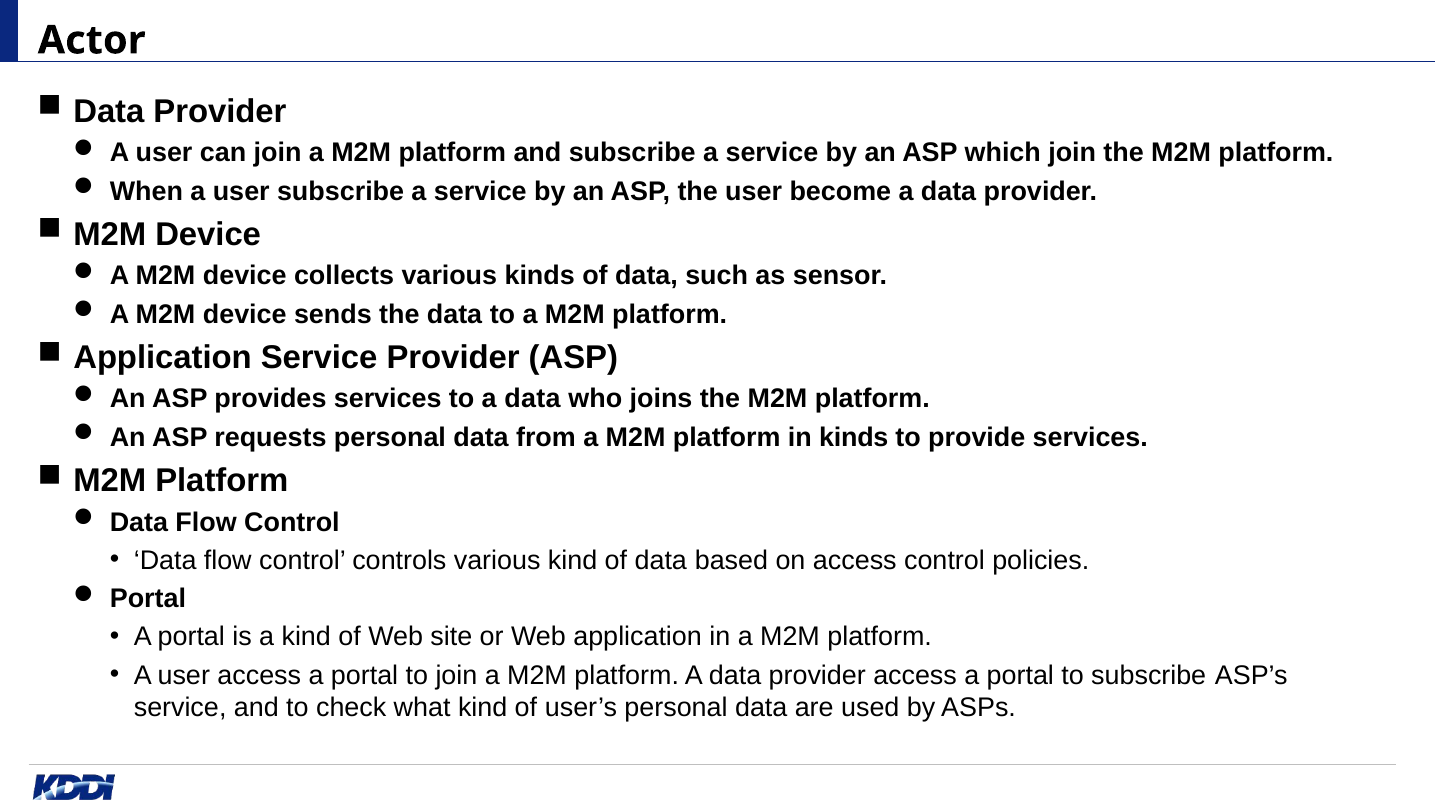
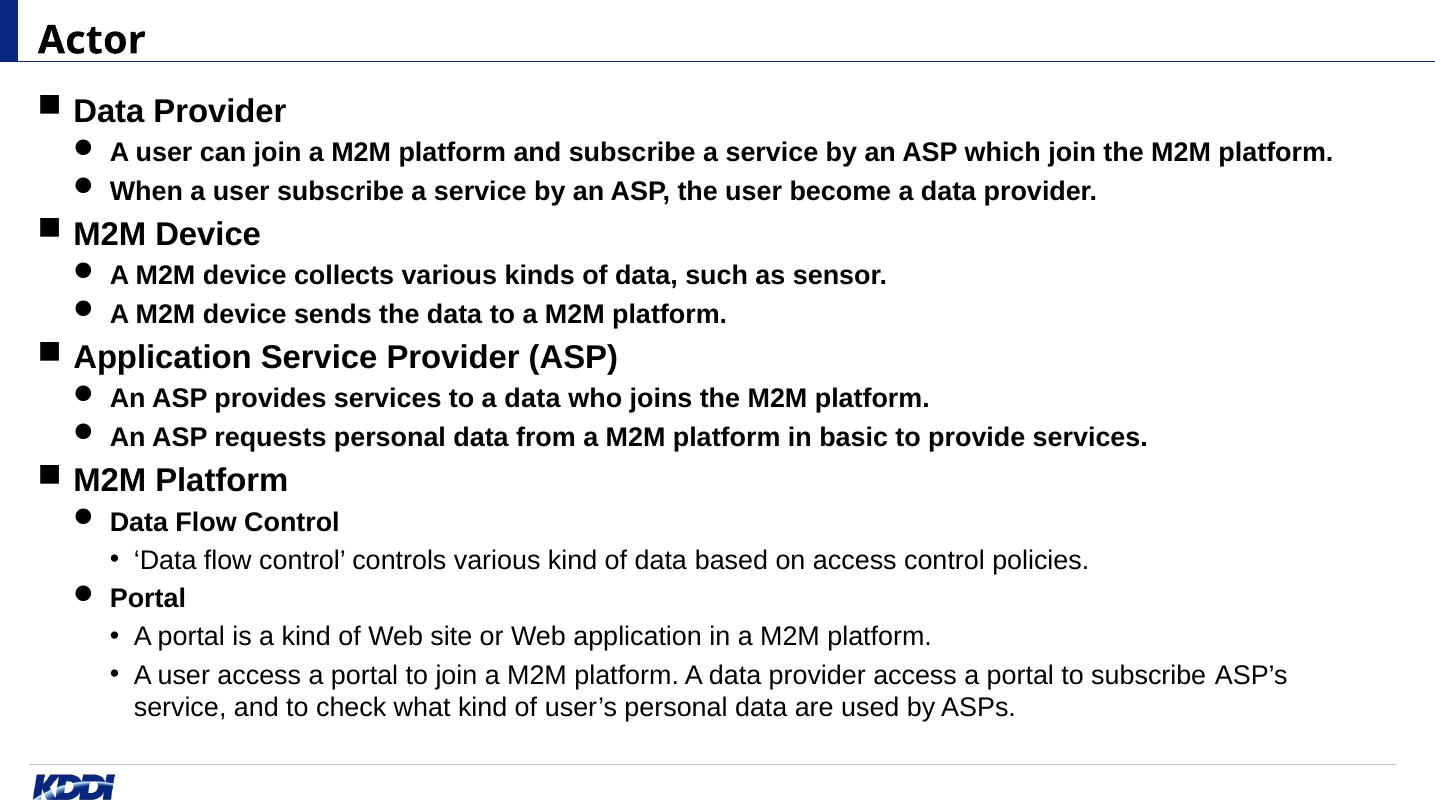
in kinds: kinds -> basic (854, 437)
